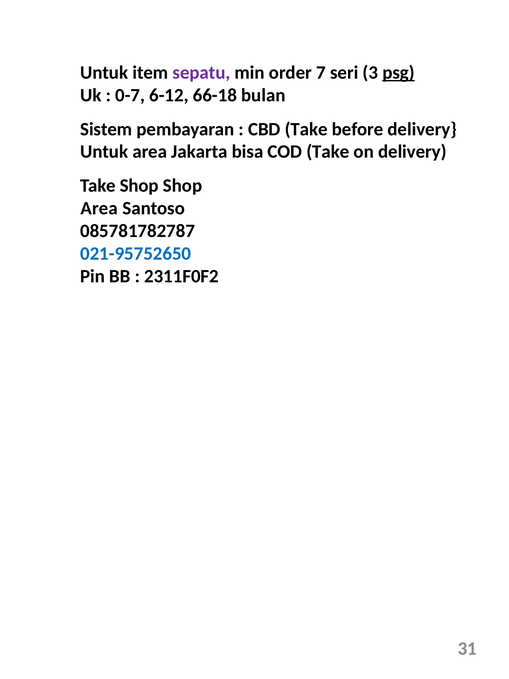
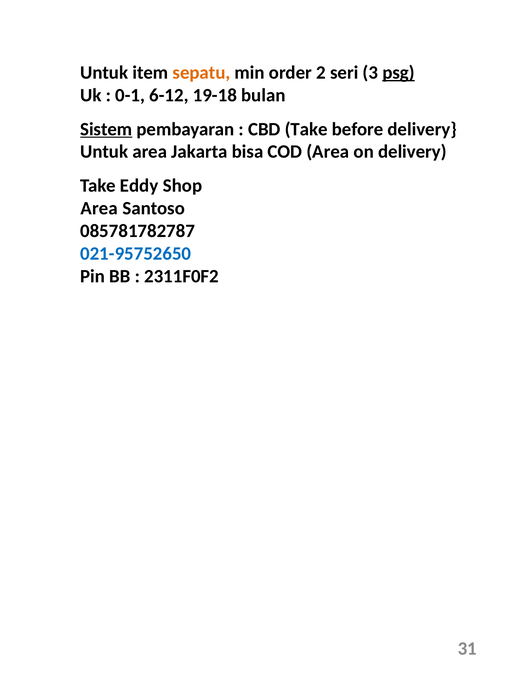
sepatu colour: purple -> orange (201, 73)
7: 7 -> 2 (321, 73)
0-7: 0-7 -> 0-1 (130, 95)
66-18: 66-18 -> 19-18 (215, 95)
Sistem underline: none -> present (106, 129)
COD Take: Take -> Area (328, 152)
Take Shop: Shop -> Eddy (139, 186)
